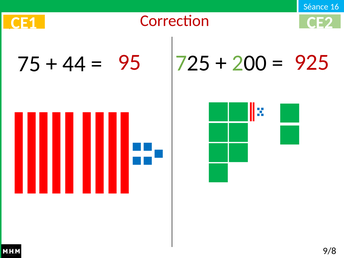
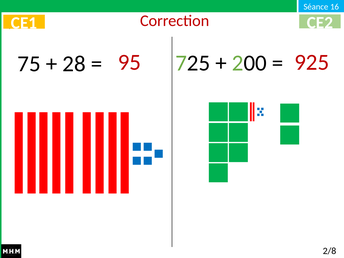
44: 44 -> 28 (74, 64)
9/8: 9/8 -> 2/8 (329, 251)
